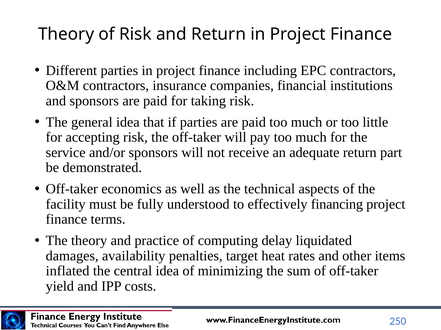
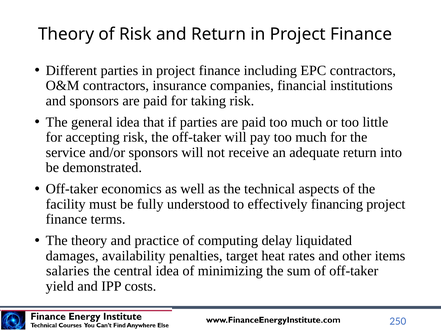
part: part -> into (391, 153)
inflated: inflated -> salaries (68, 272)
